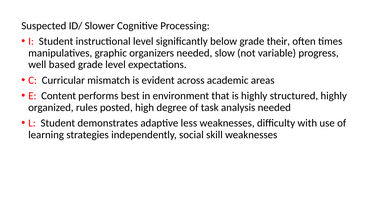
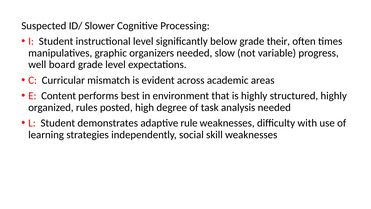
based: based -> board (62, 65)
less: less -> rule (189, 123)
